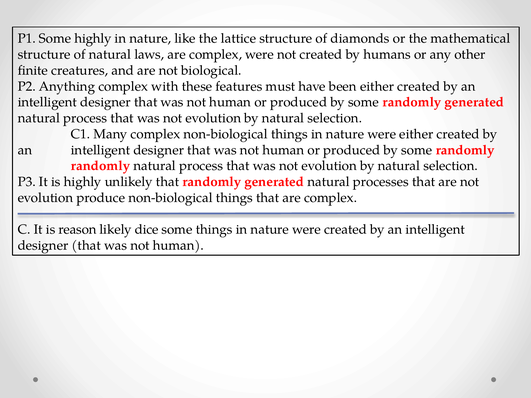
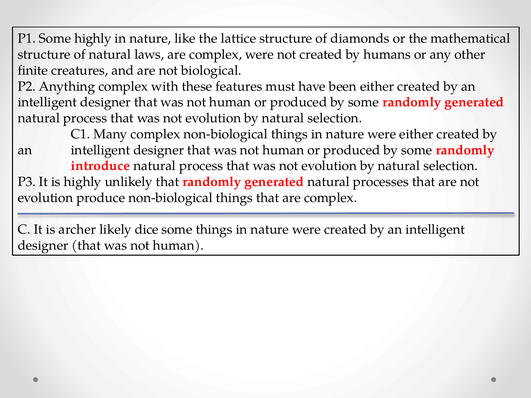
randomly: randomly -> introduce (101, 166)
reason: reason -> archer (77, 230)
